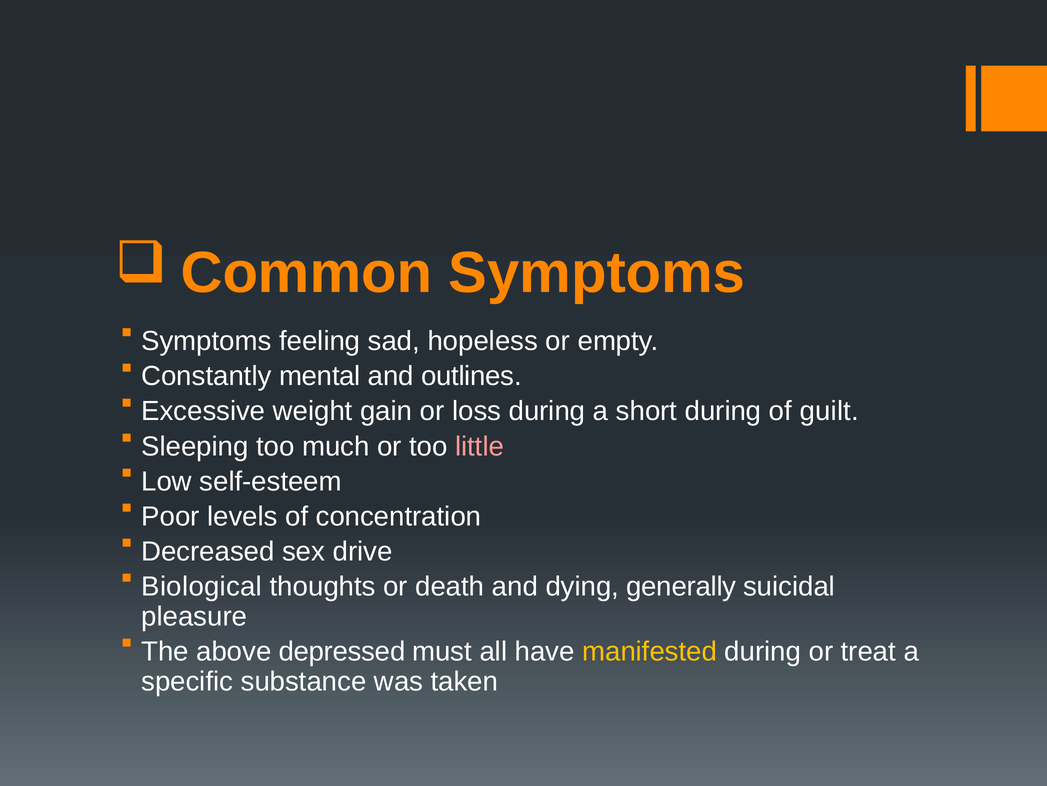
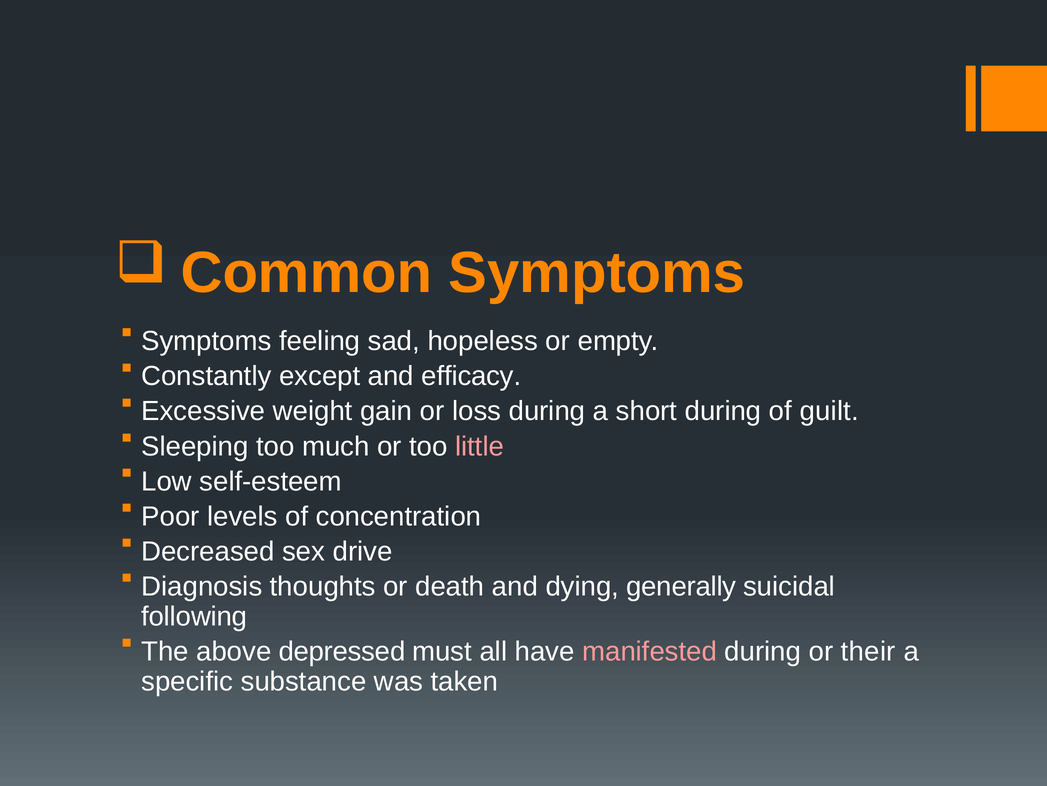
mental: mental -> except (320, 376)
outlines: outlines -> efficacy (471, 376)
Biological: Biological -> Diagnosis (202, 586)
pleasure: pleasure -> following (194, 616)
manifested colour: yellow -> pink (650, 651)
treat: treat -> their (868, 651)
